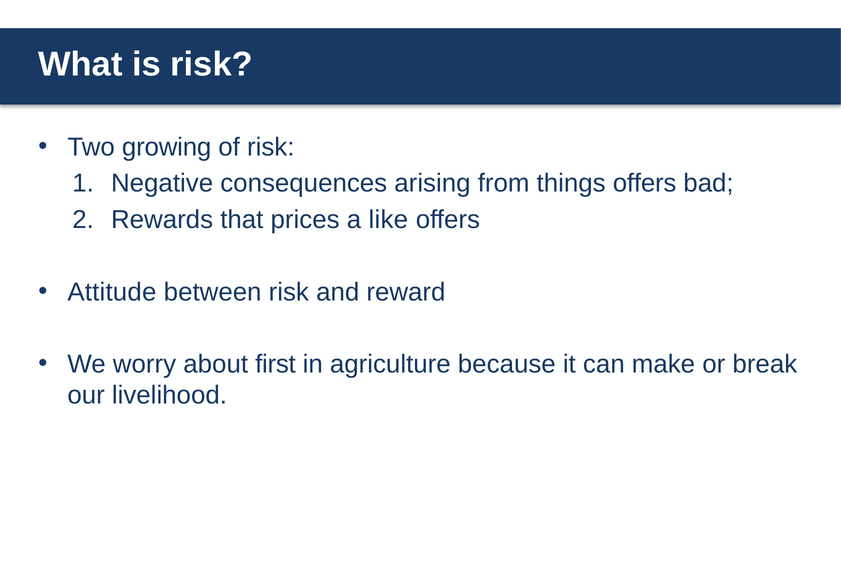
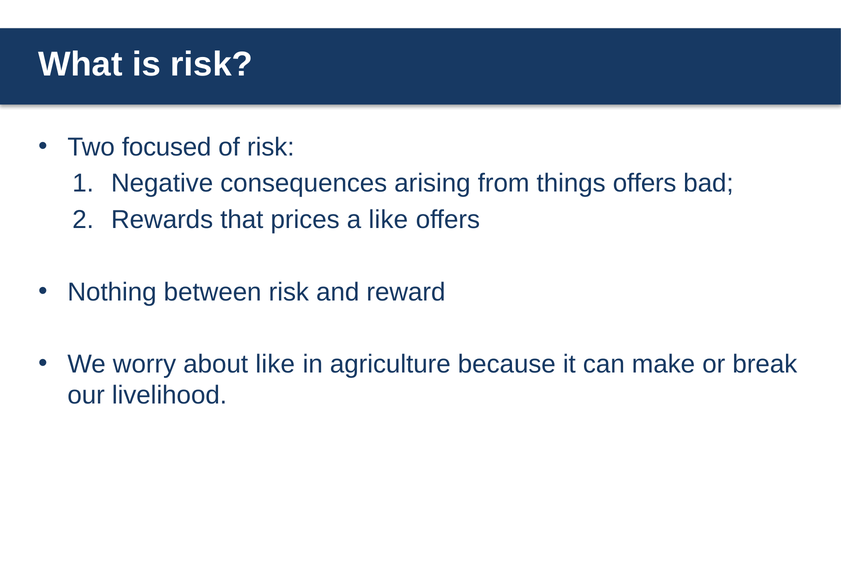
growing: growing -> focused (167, 147)
Attitude: Attitude -> Nothing (112, 292)
about first: first -> like (275, 365)
